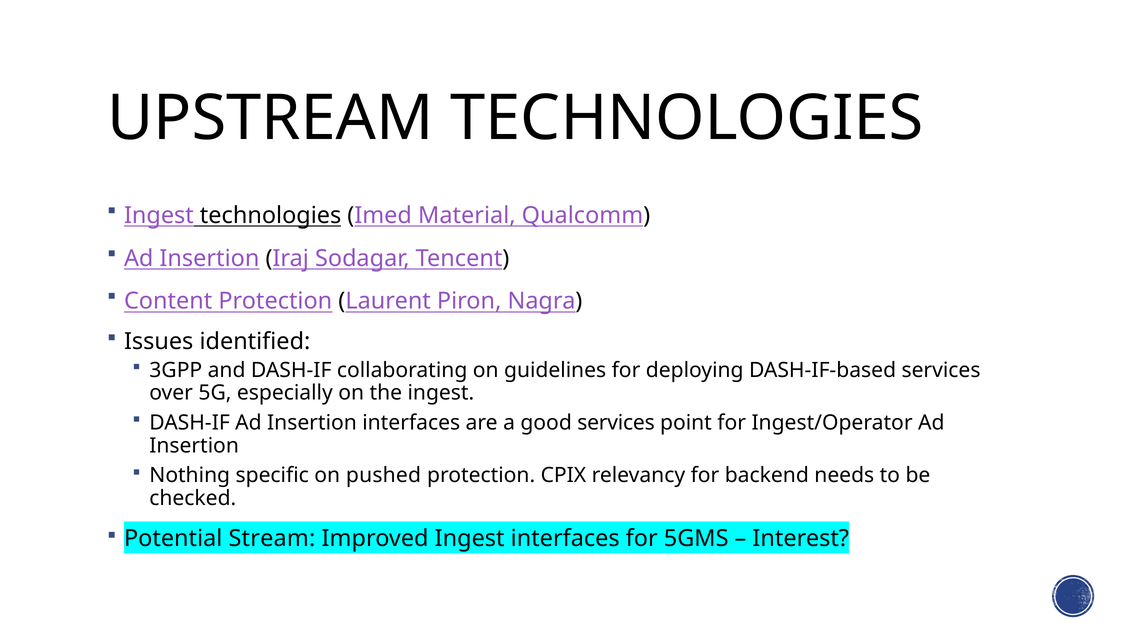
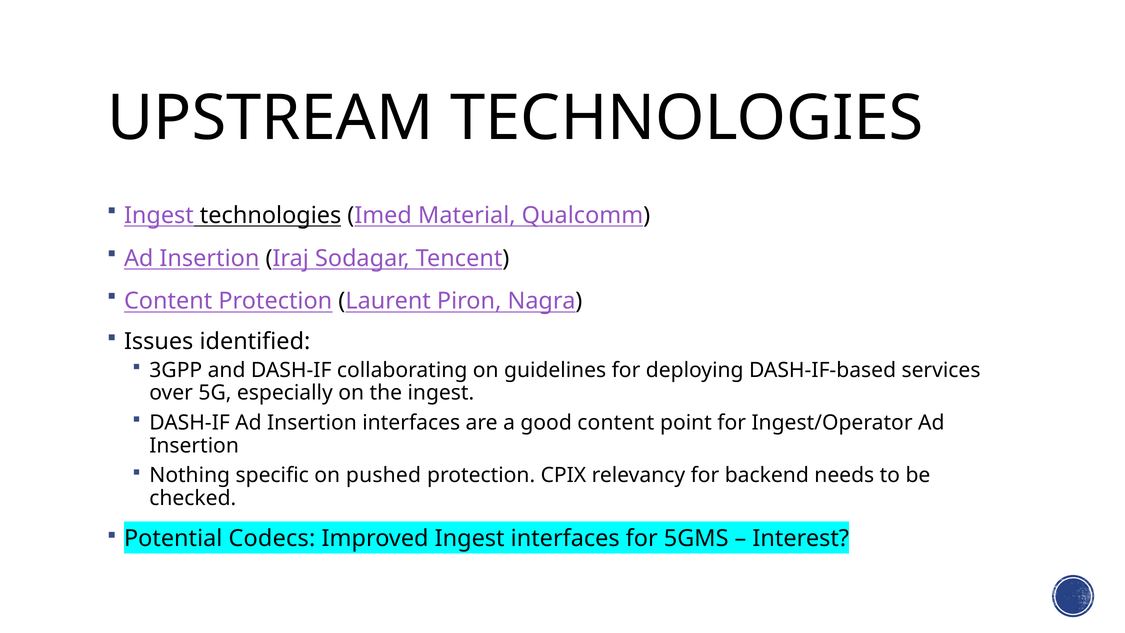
good services: services -> content (616, 423)
Stream: Stream -> Codecs (272, 538)
